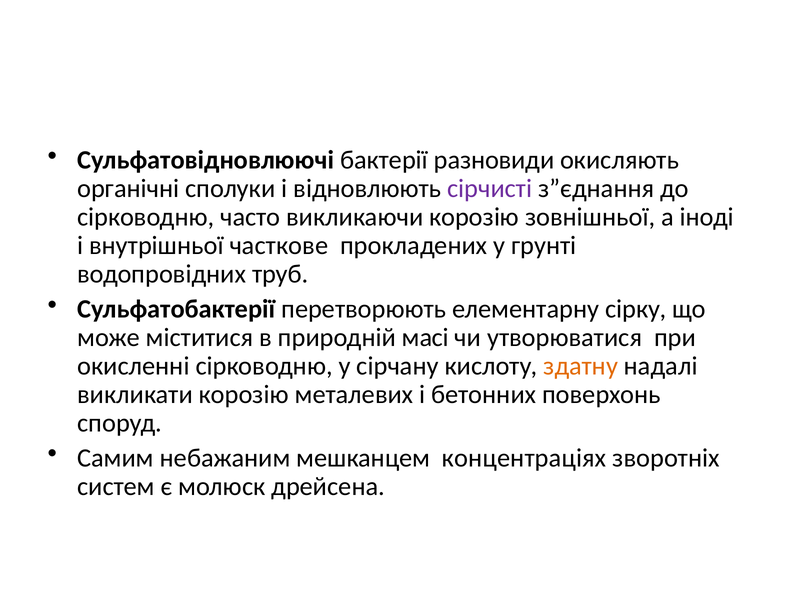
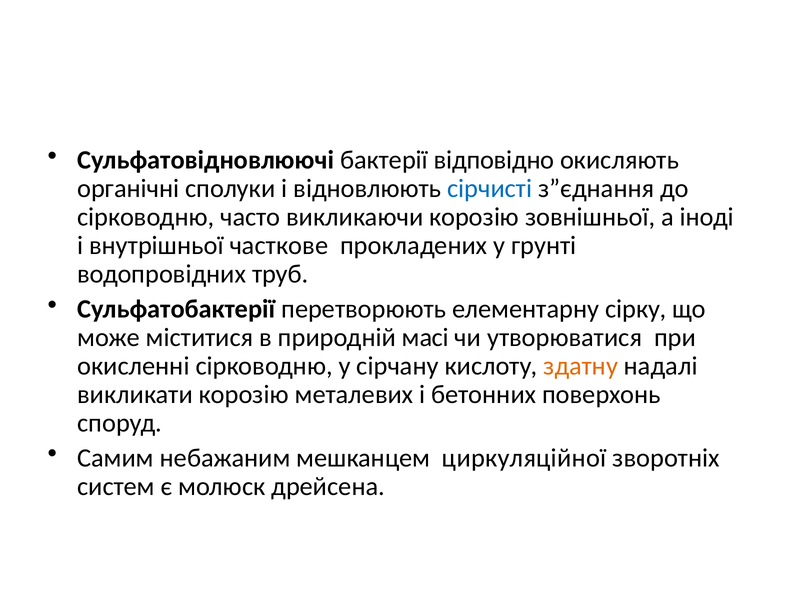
разновиди: разновиди -> відповідно (494, 160)
сірчисті colour: purple -> blue (490, 189)
концентраціях: концентраціях -> циркуляційної (524, 458)
